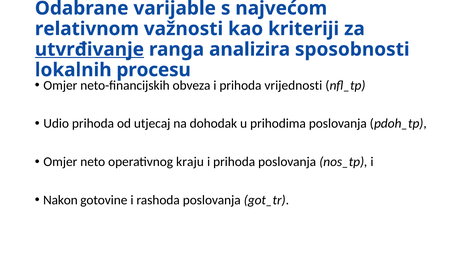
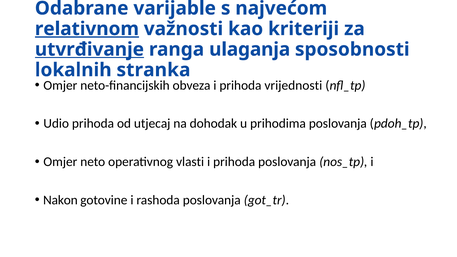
relativnom underline: none -> present (87, 29)
analizira: analizira -> ulaganja (250, 49)
procesu: procesu -> stranka (153, 70)
kraju: kraju -> vlasti (190, 162)
